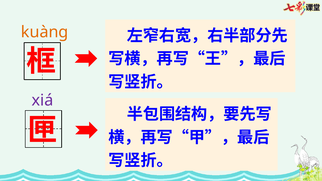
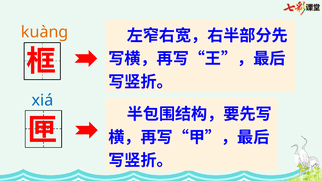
xiá colour: purple -> blue (43, 100)
